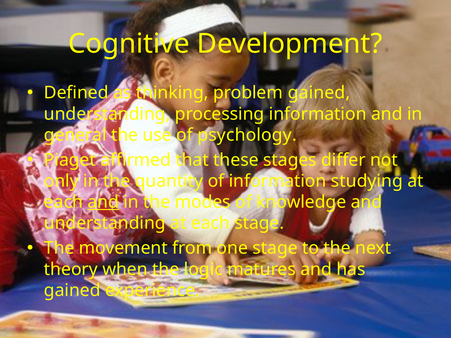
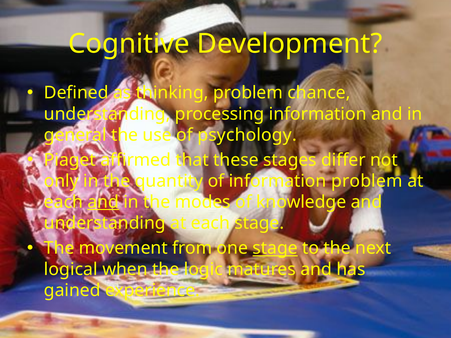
problem gained: gained -> chance (319, 93)
information studying: studying -> problem (367, 181)
stage underline: none -> present (275, 248)
theory: theory -> logical (71, 269)
